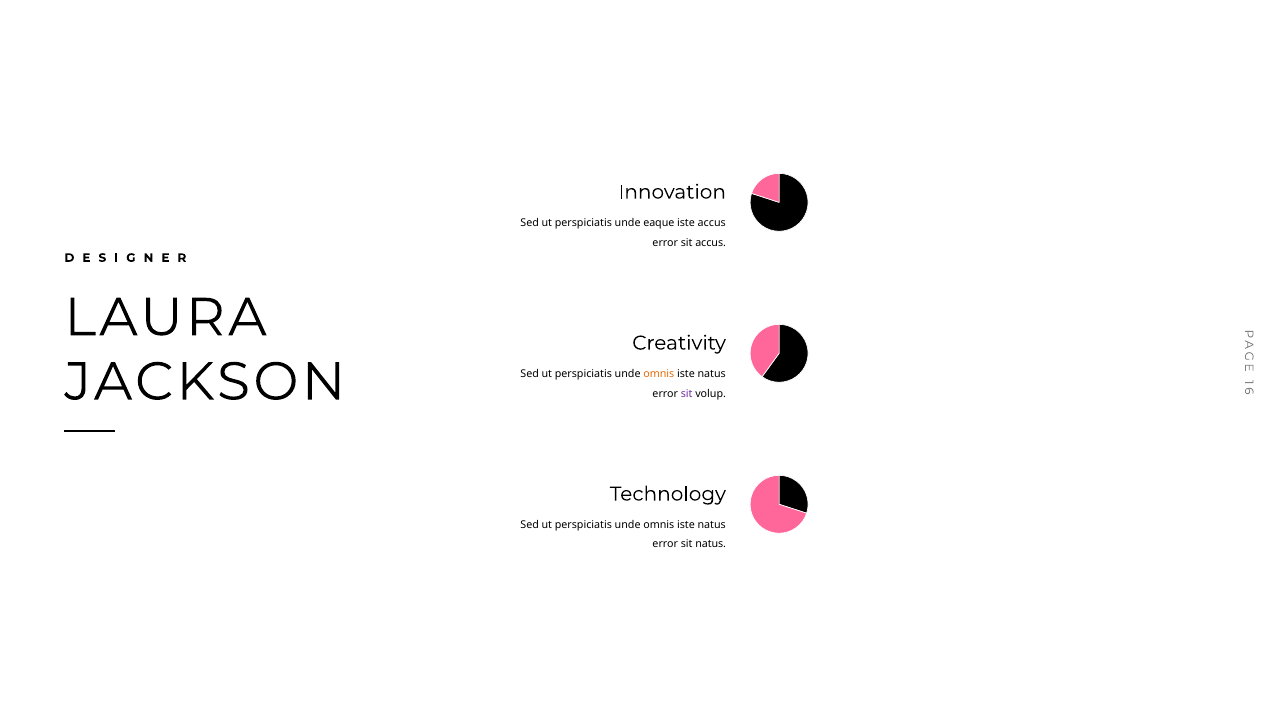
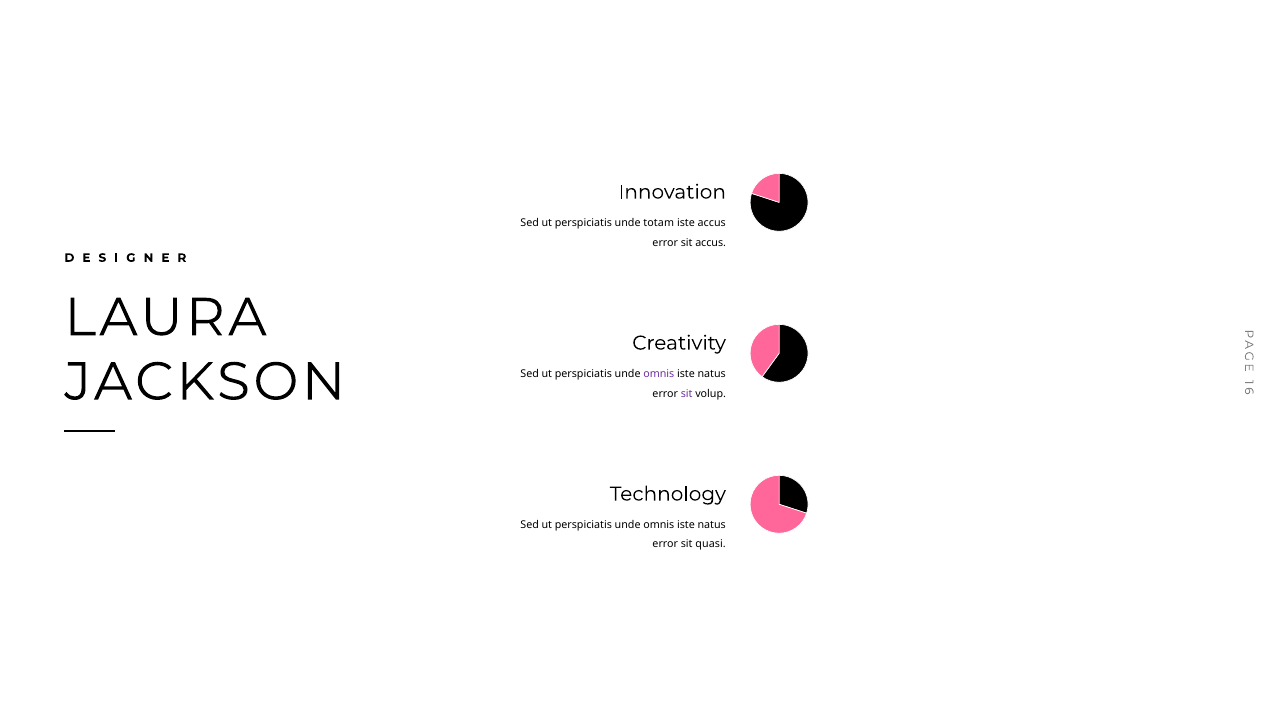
eaque: eaque -> totam (659, 223)
omnis colour: orange -> purple (659, 374)
sit natus: natus -> quasi (711, 545)
